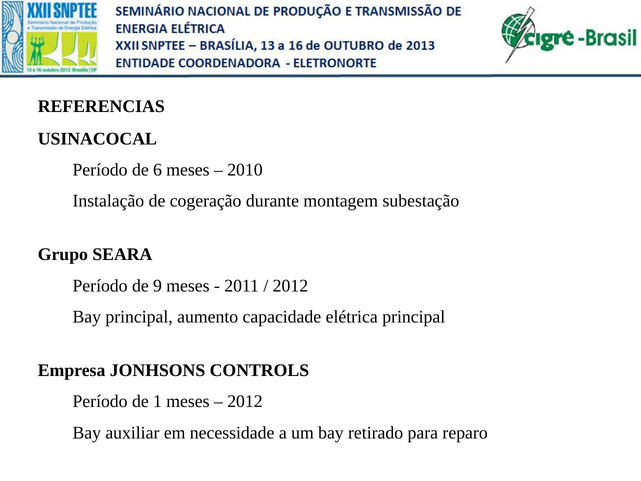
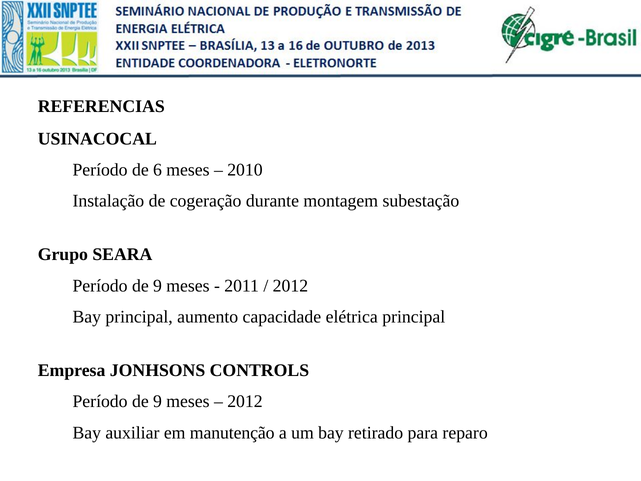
1: 1 -> 9 (158, 401)
necessidade: necessidade -> manutenção (232, 432)
